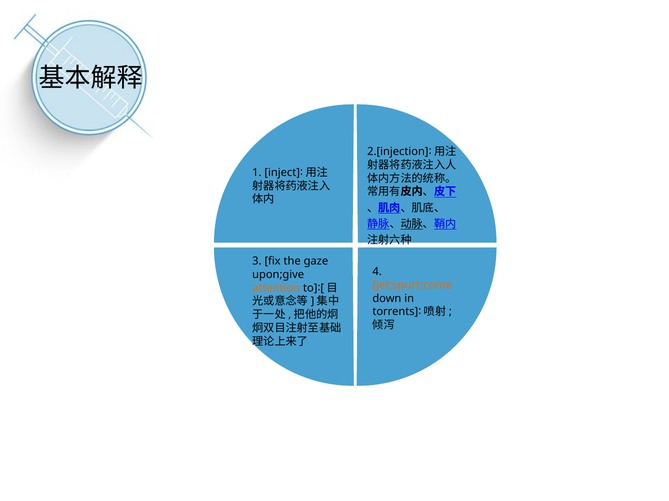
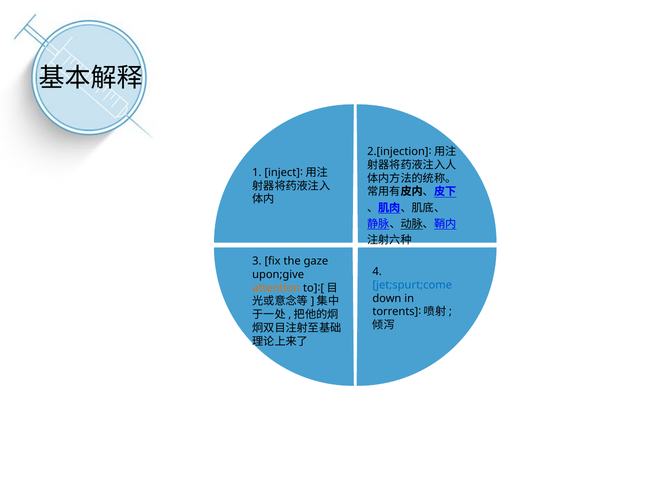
jet;spurt;come colour: orange -> blue (412, 285)
